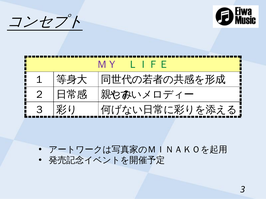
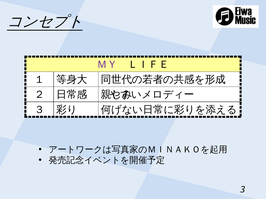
ＬＩＦＥ colour: green -> black (149, 65)
